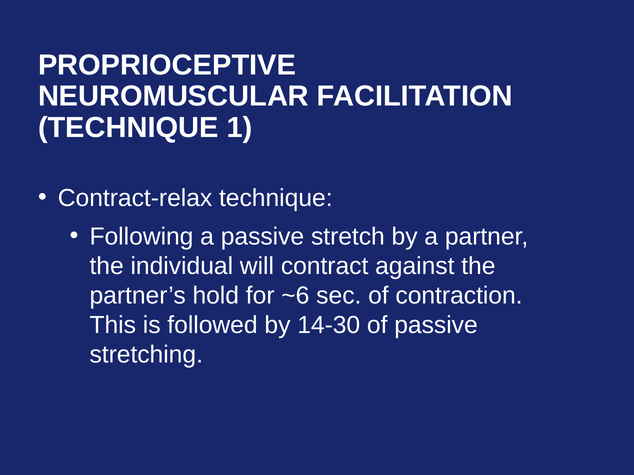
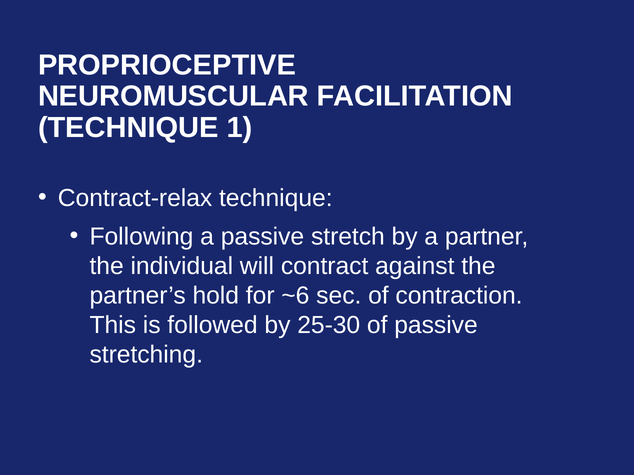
14-30: 14-30 -> 25-30 (329, 326)
